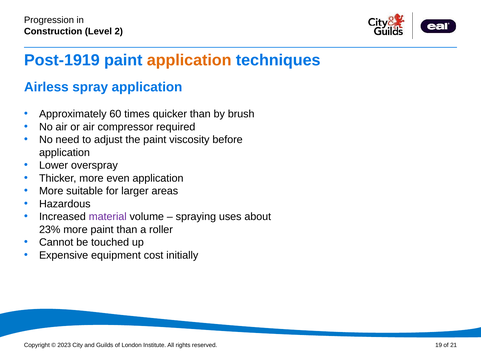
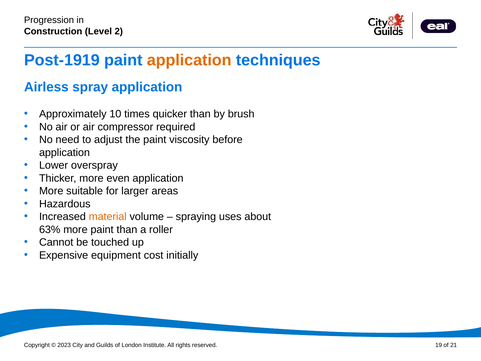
60: 60 -> 10 (115, 114)
material colour: purple -> orange (108, 217)
23%: 23% -> 63% (50, 229)
